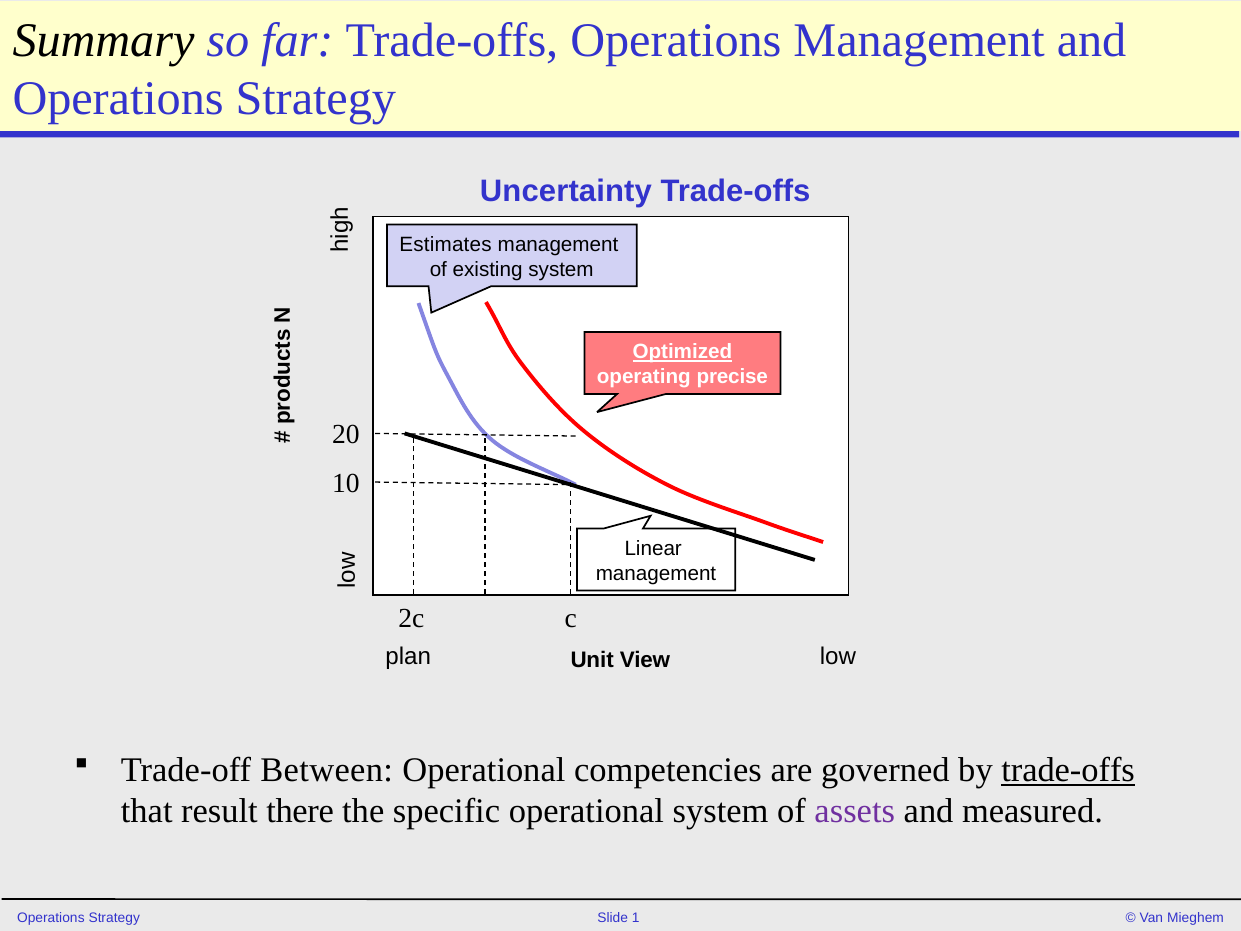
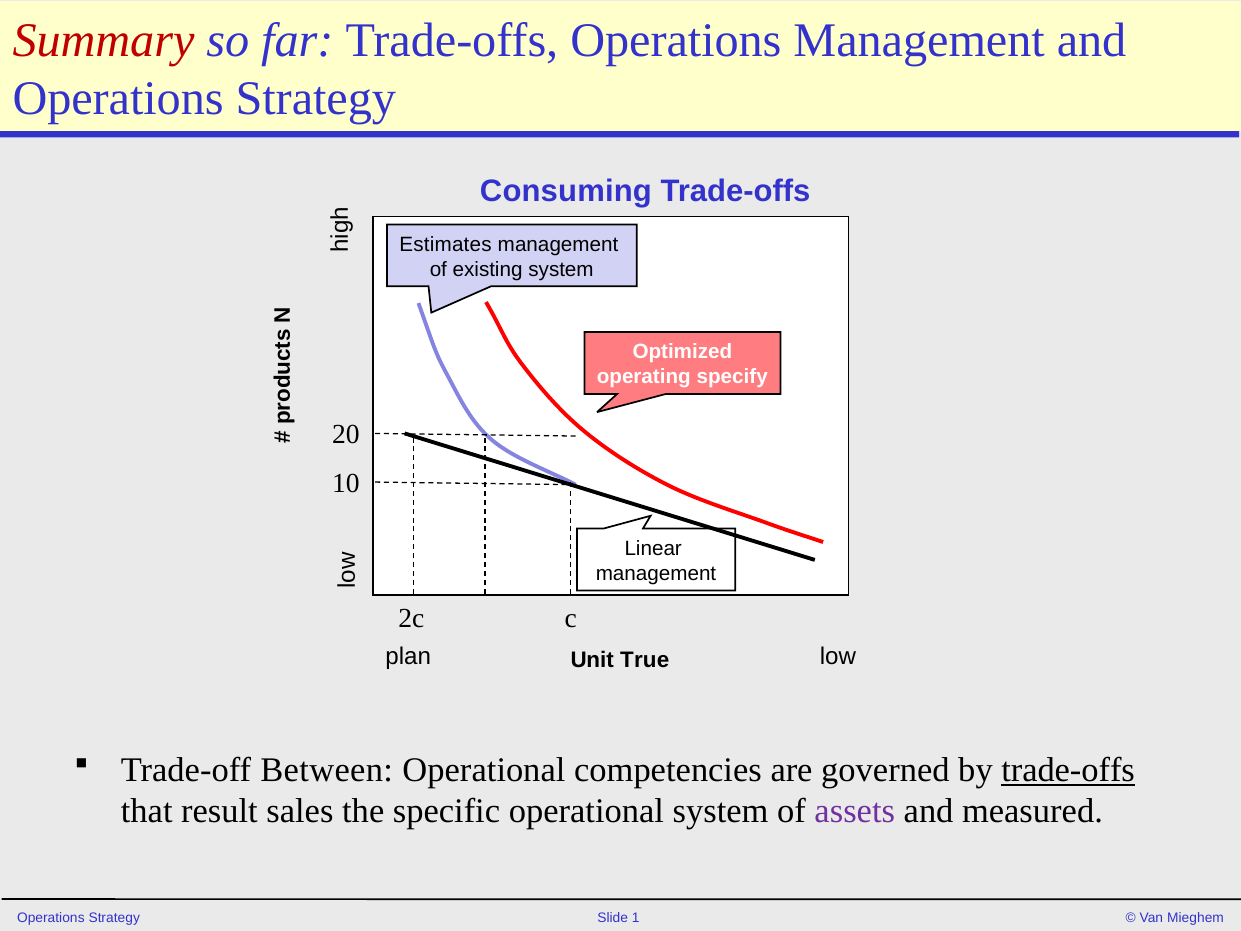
Summary colour: black -> red (103, 41)
Uncertainty: Uncertainty -> Consuming (566, 191)
Optimized underline: present -> none (682, 352)
precise: precise -> specify (732, 377)
View: View -> True (645, 660)
there: there -> sales (300, 811)
